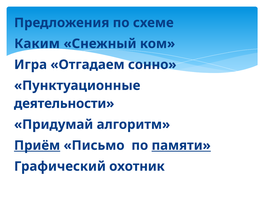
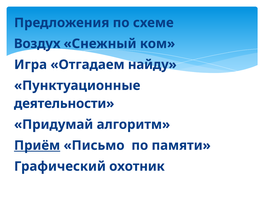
Каким: Каким -> Воздух (37, 44)
сонно: сонно -> найду (152, 65)
памяти underline: present -> none (181, 145)
